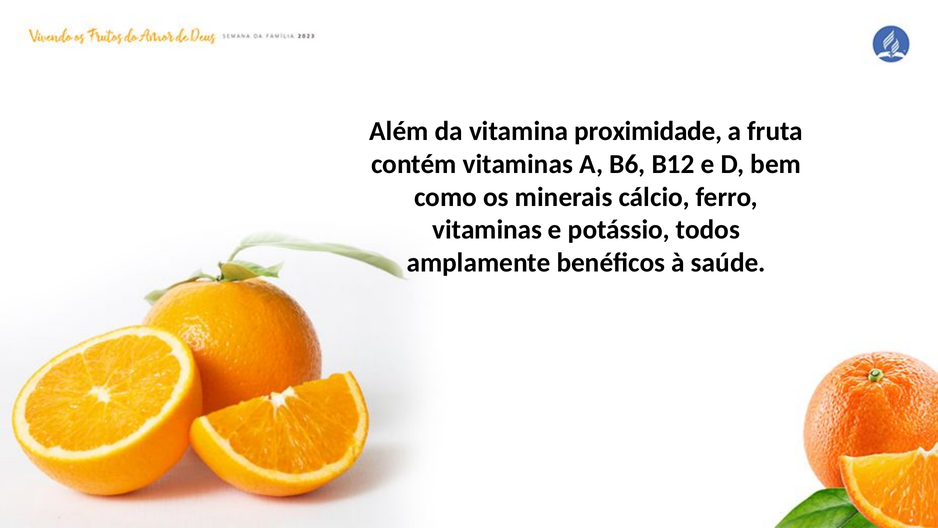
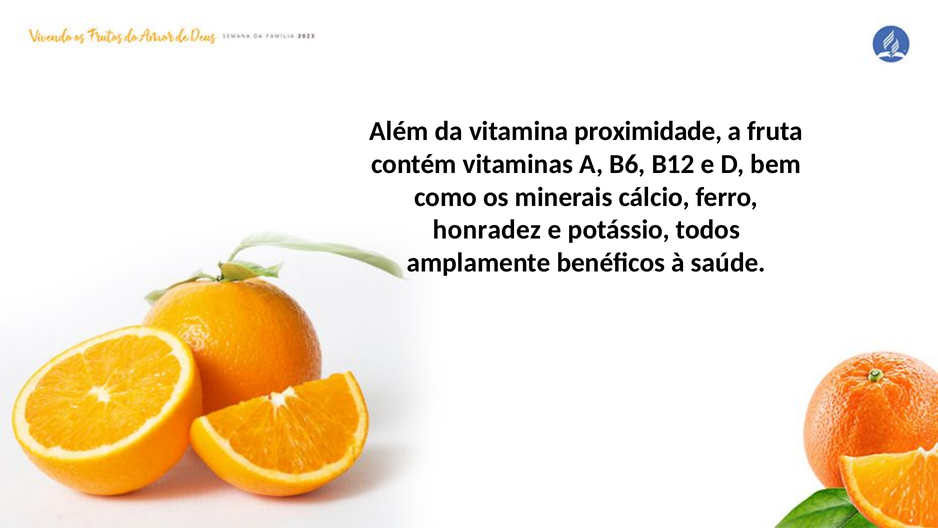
vitaminas: vitaminas -> honradez (487, 230)
